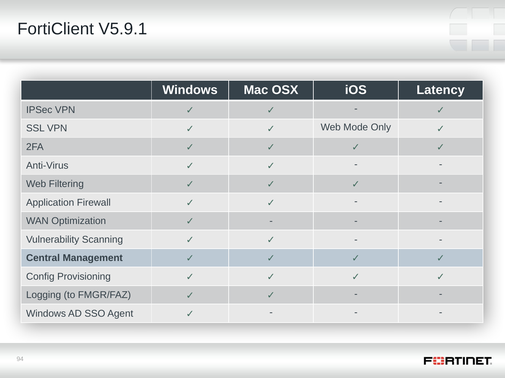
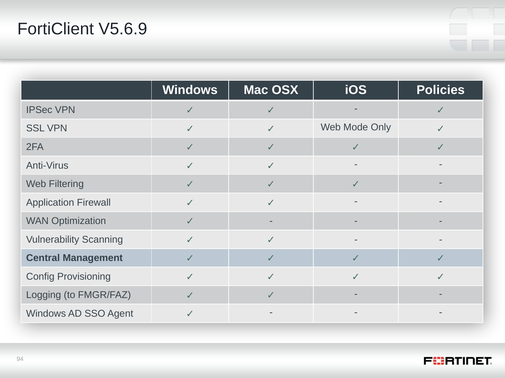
V5.9.1: V5.9.1 -> V5.6.9 (123, 29)
Latency: Latency -> Policies (441, 90)
